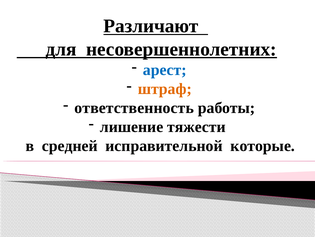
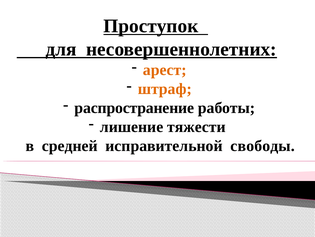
Различают: Различают -> Проступок (151, 26)
арест colour: blue -> orange (165, 70)
ответственность: ответственность -> распространение (134, 108)
которые: которые -> свободы (263, 145)
